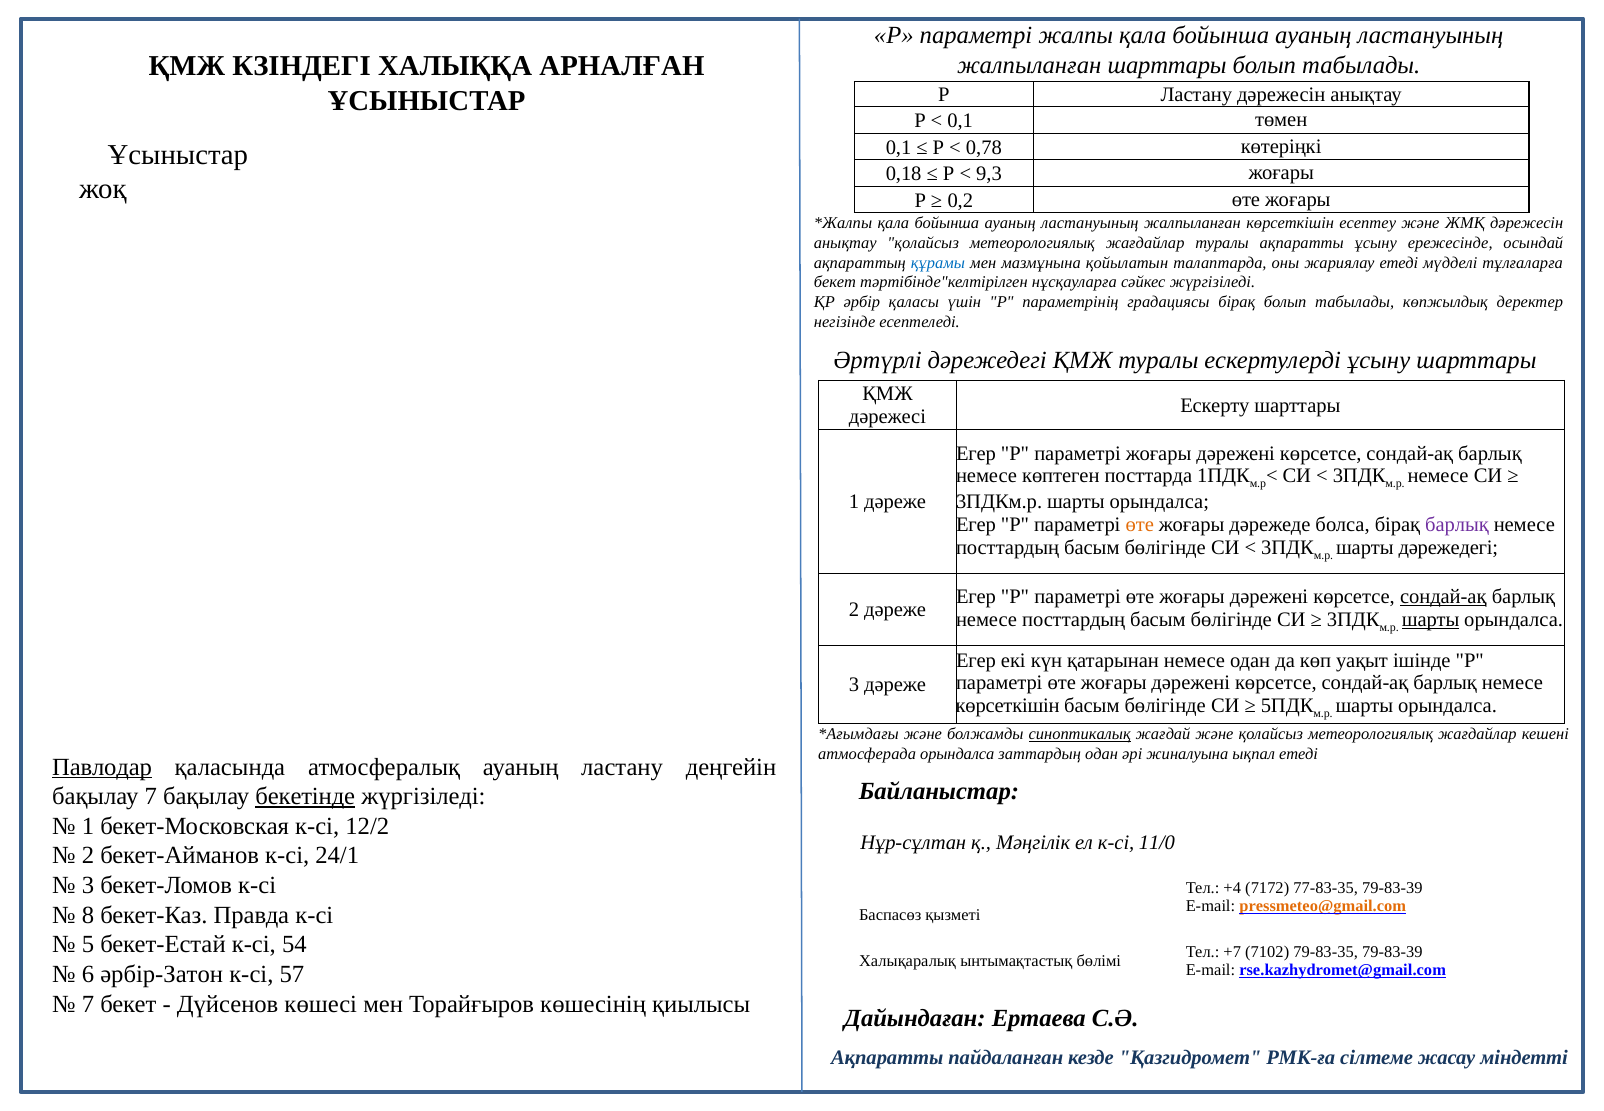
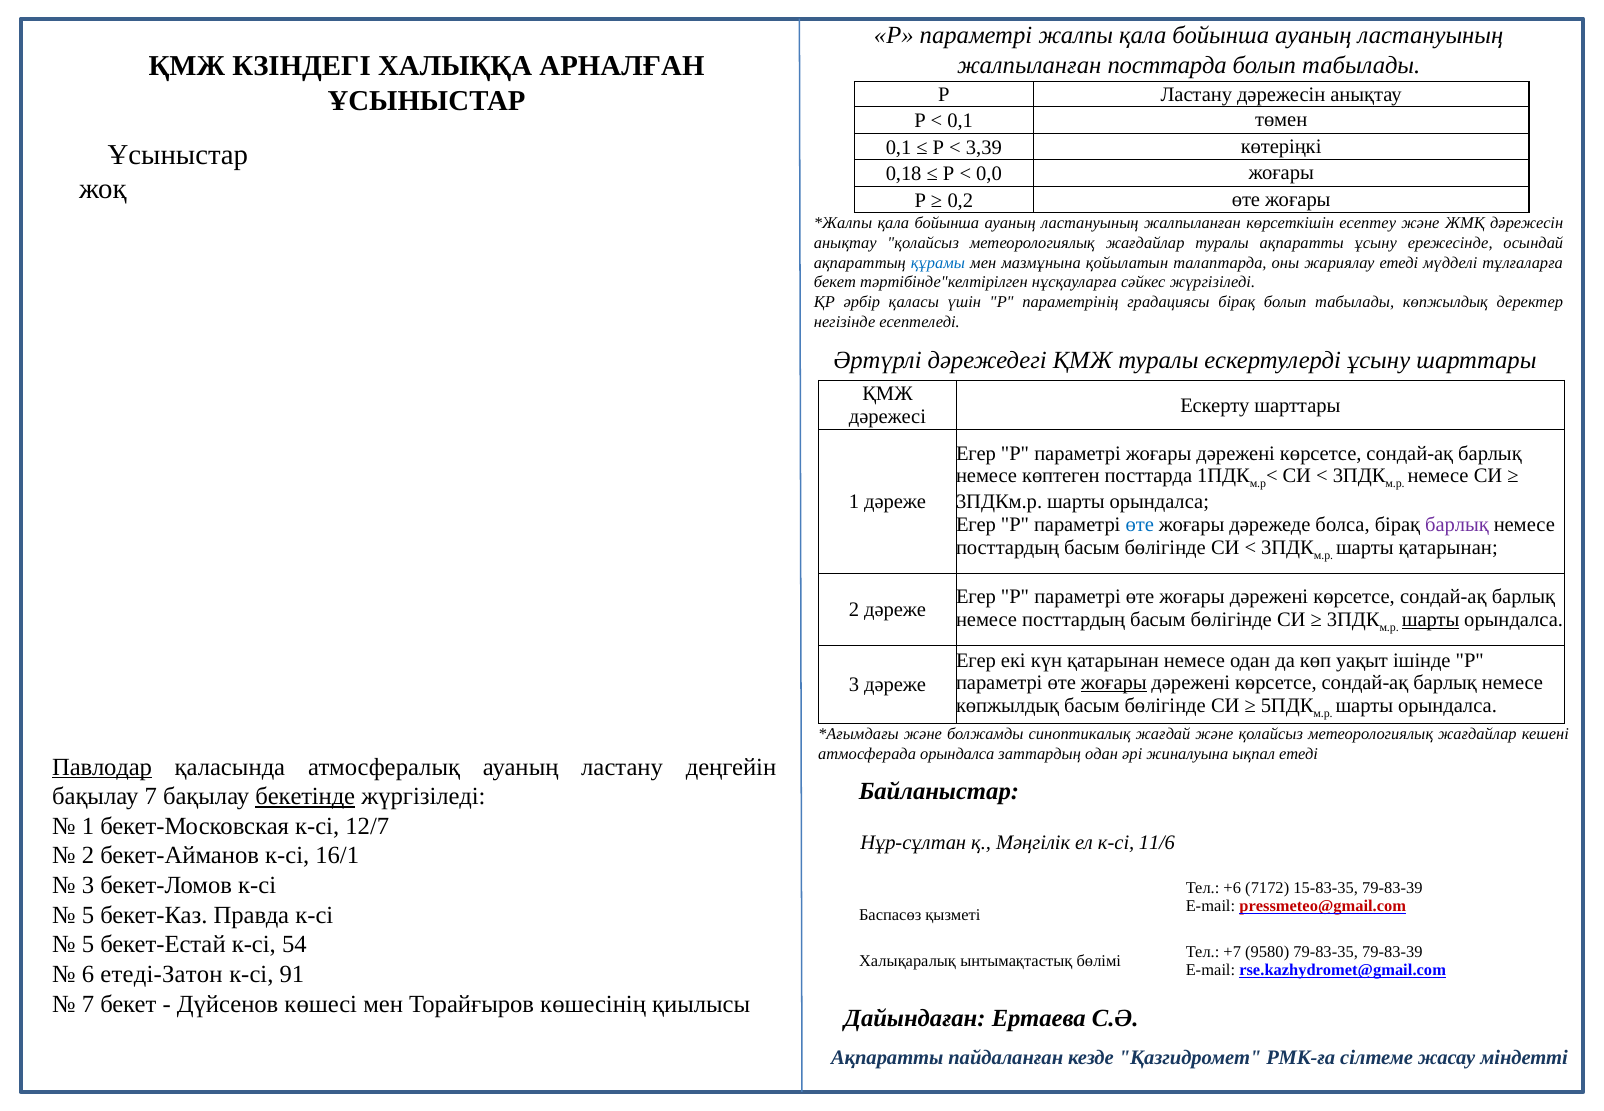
жалпыланған шарттары: шарттары -> посттарда (1167, 65)
0,78: 0,78 -> 3,39 (984, 147)
9,3: 9,3 -> 0,0 (989, 174)
өте colour: orange -> blue (1140, 524)
шарты дәрежедегі: дәрежедегі -> қатарынан (1448, 547)
сондай-ақ underline: present -> none (1443, 597)
жоғары underline: none -> present (1114, 683)
көрсеткішін: көрсеткішін -> көпжылдық (1008, 705)
синоптикалық underline: present -> none (1080, 734)
12/2: 12/2 -> 12/7 (367, 826)
11/0: 11/0 -> 11/6 (1157, 842)
24/1: 24/1 -> 16/1 (337, 855)
+4: +4 -> +6 (1232, 888)
77-83-35: 77-83-35 -> 15-83-35 (1326, 888)
pressmeteo@gmail.com colour: orange -> red (1323, 906)
8: 8 -> 5 (88, 915)
7102: 7102 -> 9580 (1267, 952)
әрбір-Затон: әрбір-Затон -> етеді-Затон (162, 974)
57: 57 -> 91 (292, 974)
